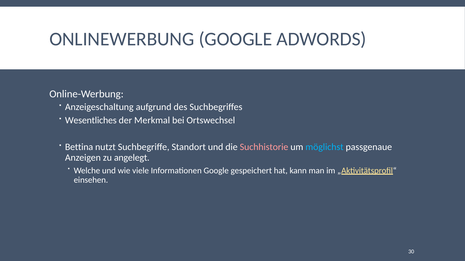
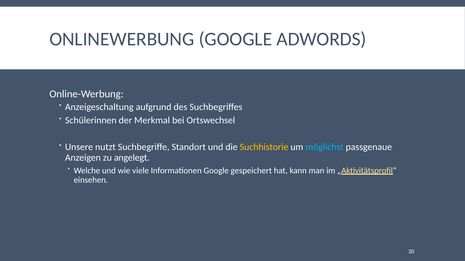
Wesentliches: Wesentliches -> Schülerinnen (91, 121)
Bettina: Bettina -> Unsere (79, 147)
Suchhistorie colour: pink -> yellow (264, 147)
